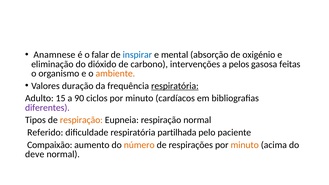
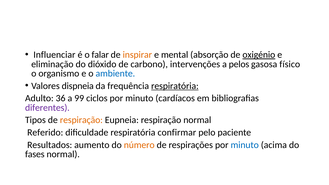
Anamnese: Anamnese -> Influenciar (54, 55)
inspirar colour: blue -> orange (137, 55)
oxigénio underline: none -> present (259, 55)
feitas: feitas -> físico (290, 64)
ambiente colour: orange -> blue (115, 73)
duração: duração -> dispneia (78, 86)
15: 15 -> 36 (61, 98)
90: 90 -> 99 (79, 98)
partilhada: partilhada -> confirmar (177, 132)
Compaixão: Compaixão -> Resultados (50, 145)
minuto colour: orange -> blue (245, 145)
deve: deve -> fases (35, 154)
